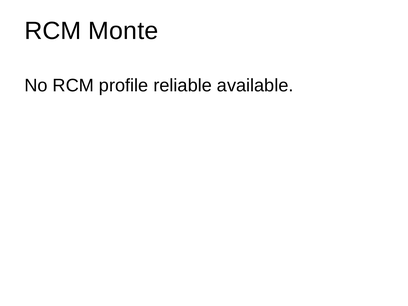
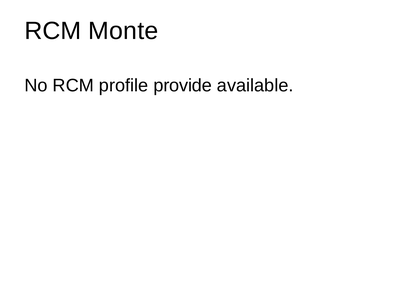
reliable: reliable -> provide (183, 86)
